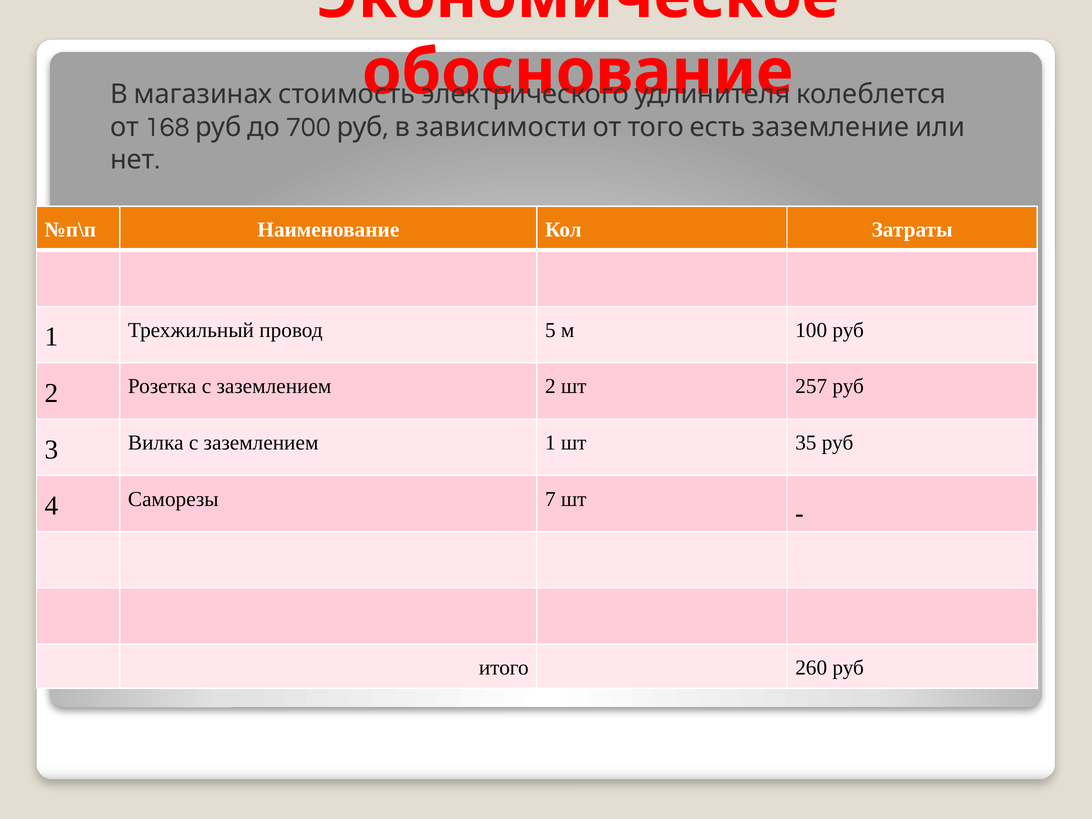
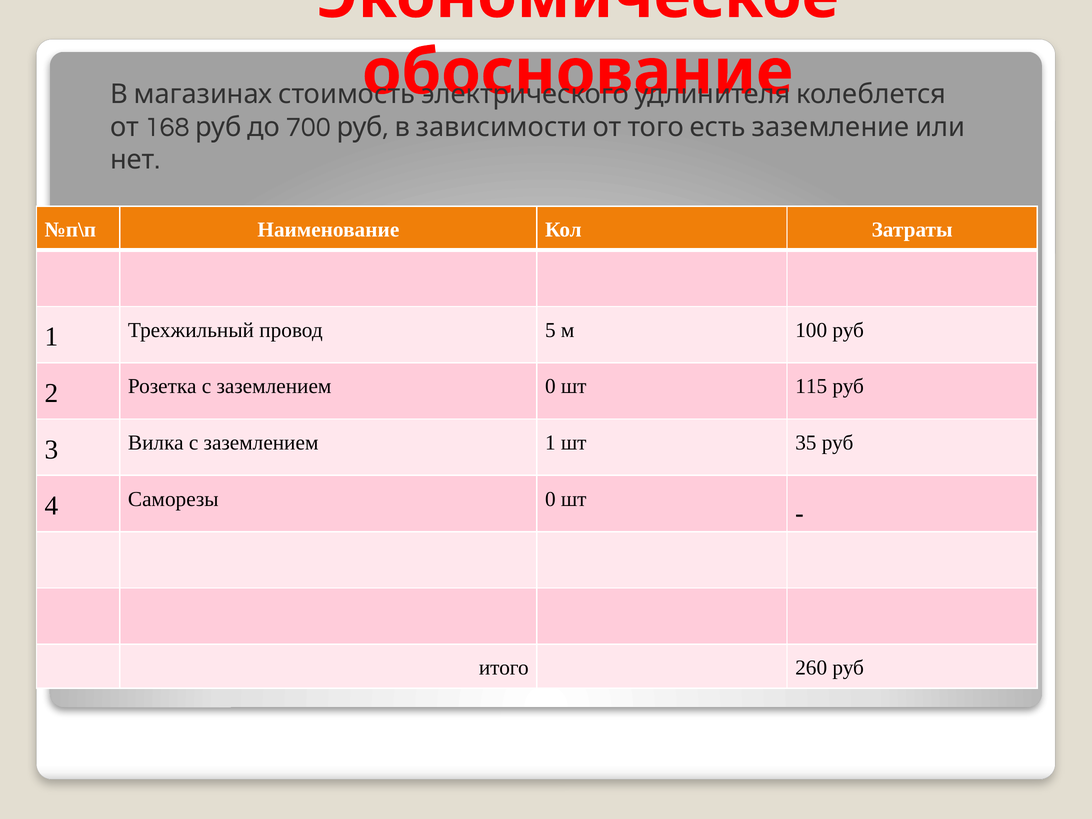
заземлением 2: 2 -> 0 (550, 386)
257: 257 -> 115 (811, 386)
Саморезы 7: 7 -> 0 (550, 499)
